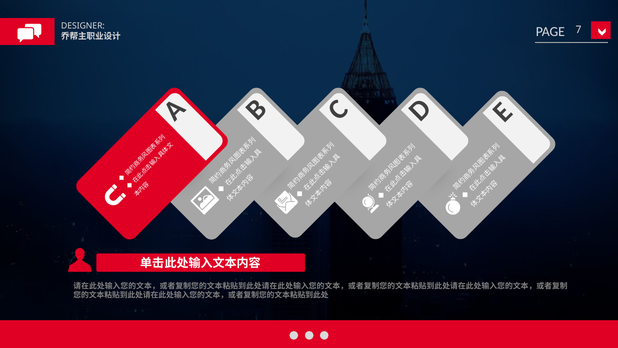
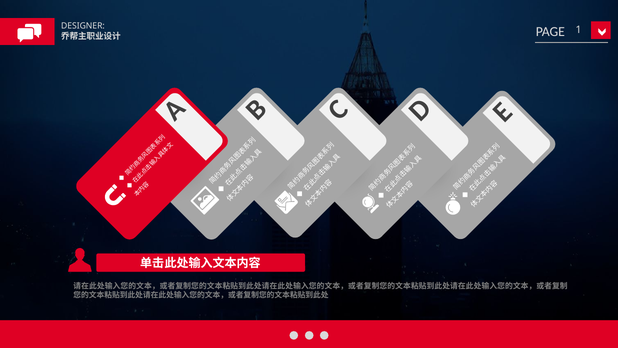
7: 7 -> 1 (578, 30)
